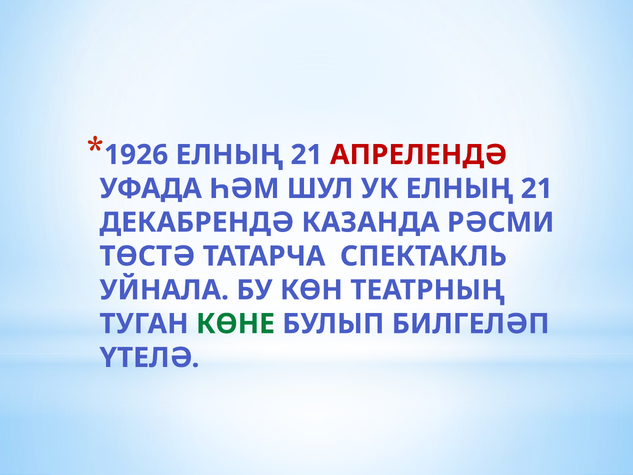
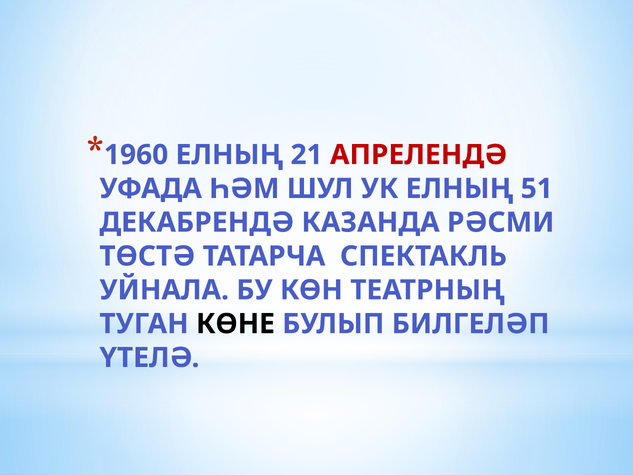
1926: 1926 -> 1960 (136, 155)
УК ЕЛНЫҢ 21: 21 -> 51 (537, 189)
КӨНЕ colour: green -> black (236, 324)
